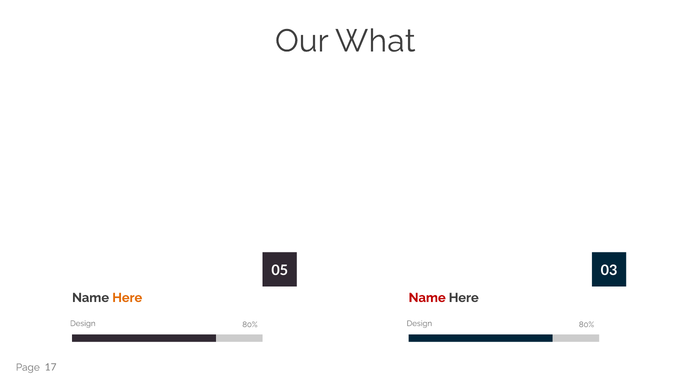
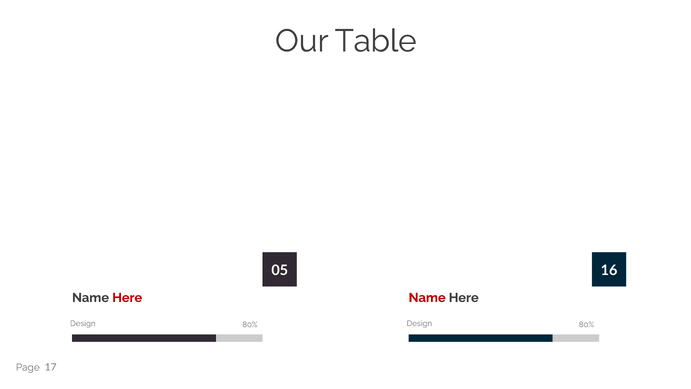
What: What -> Table (376, 41)
03: 03 -> 16 (609, 270)
Here colour: orange -> red (127, 297)
